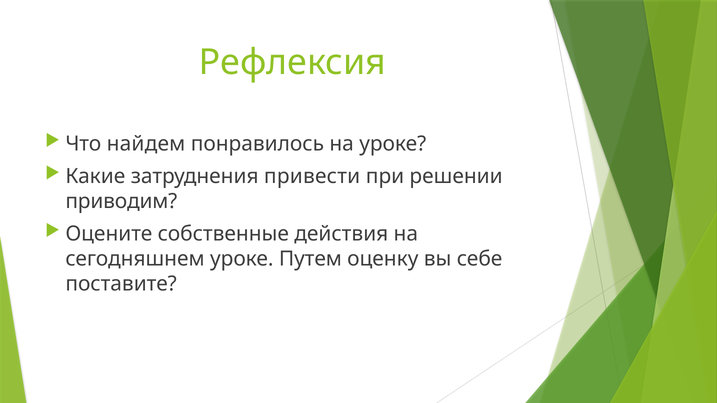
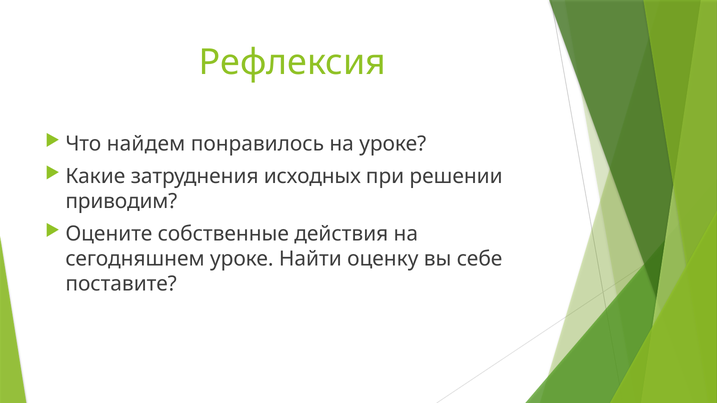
привести: привести -> исходных (312, 176)
Путем: Путем -> Найти (310, 259)
